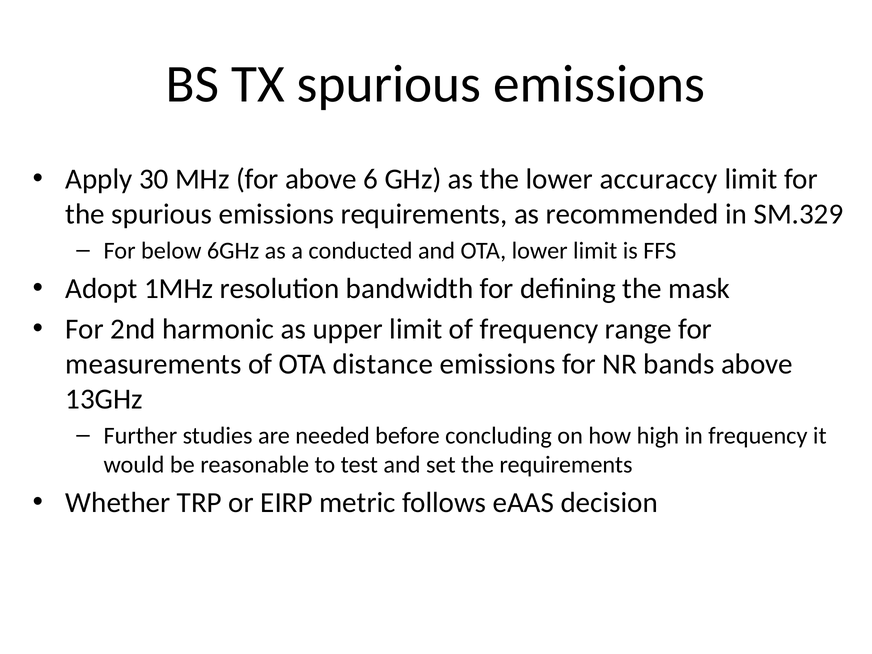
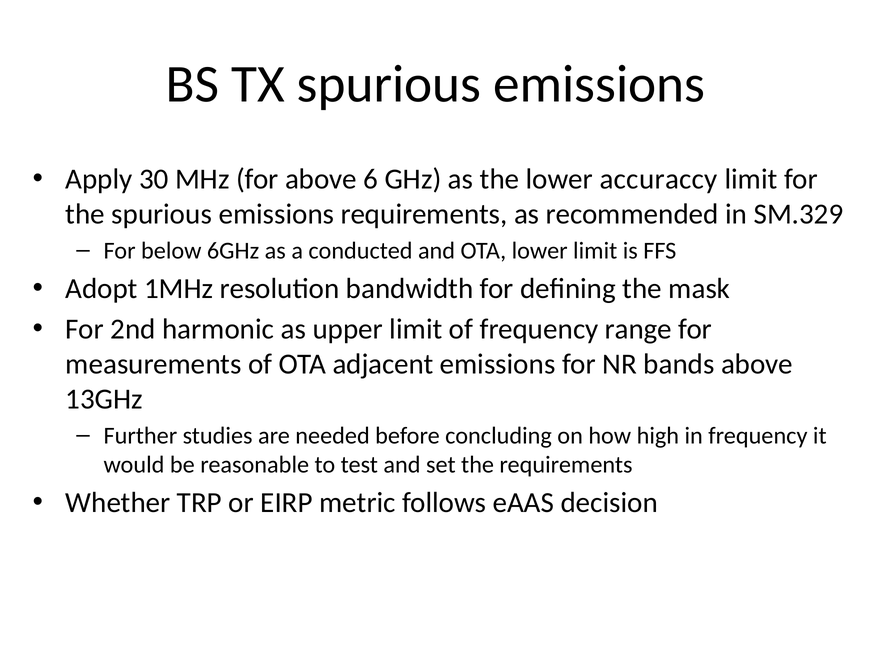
distance: distance -> adjacent (383, 364)
